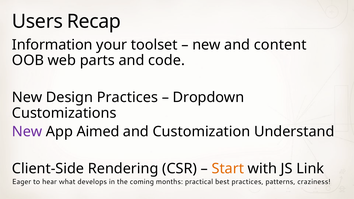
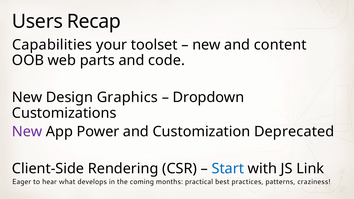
Information: Information -> Capabilities (52, 45)
Design Practices: Practices -> Graphics (127, 97)
Aimed: Aimed -> Power (98, 132)
Understand: Understand -> Deprecated (294, 132)
Start colour: orange -> blue (228, 169)
